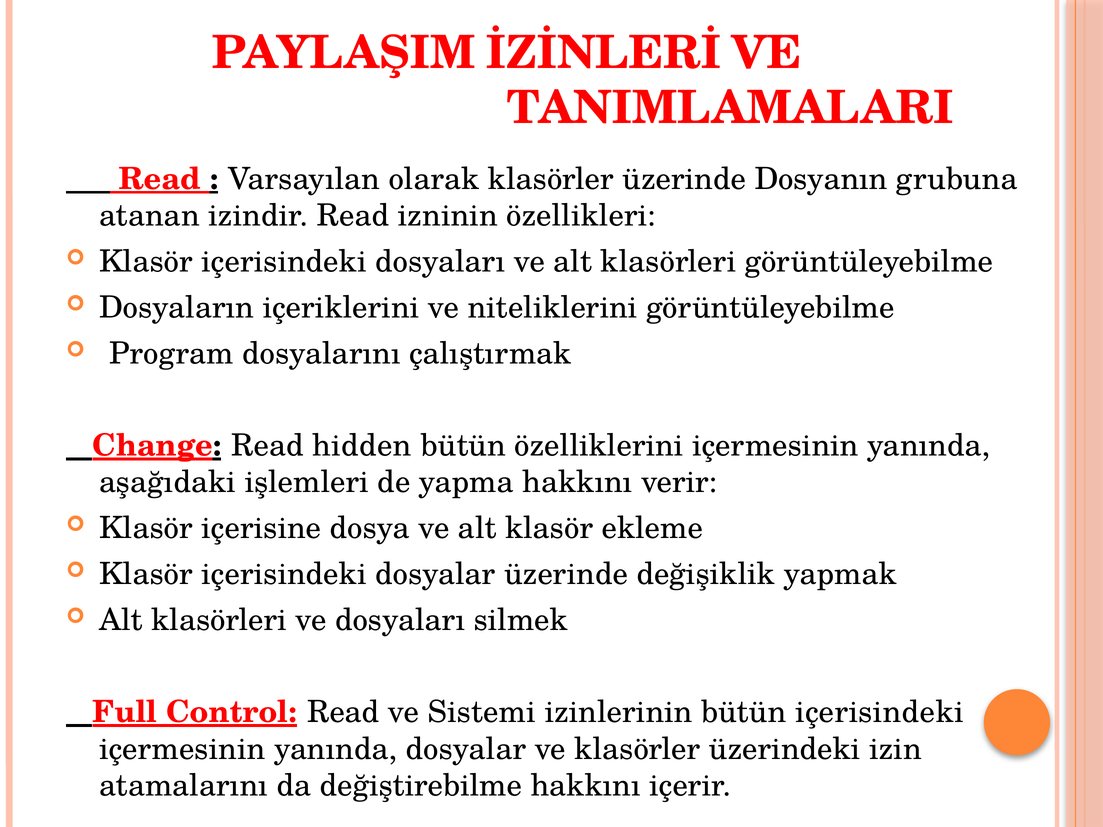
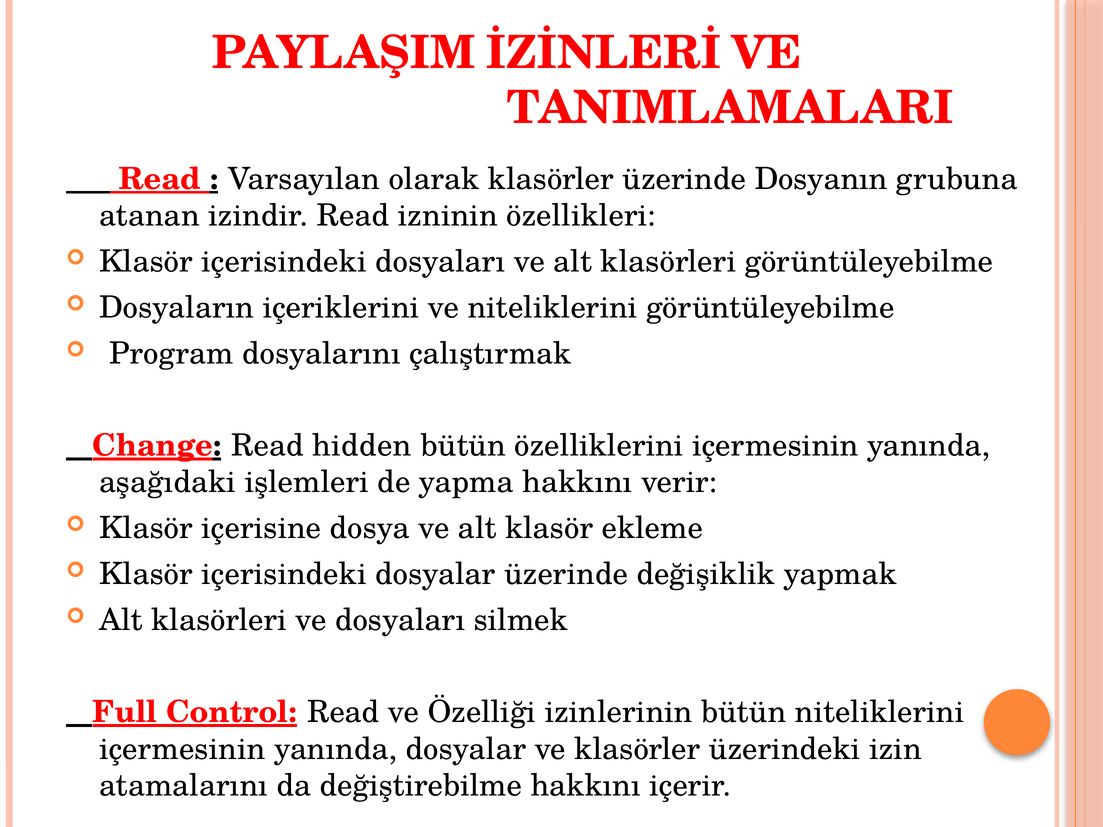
Sistemi: Sistemi -> Özelliği (482, 712)
bütün içerisindeki: içerisindeki -> niteliklerini (880, 712)
